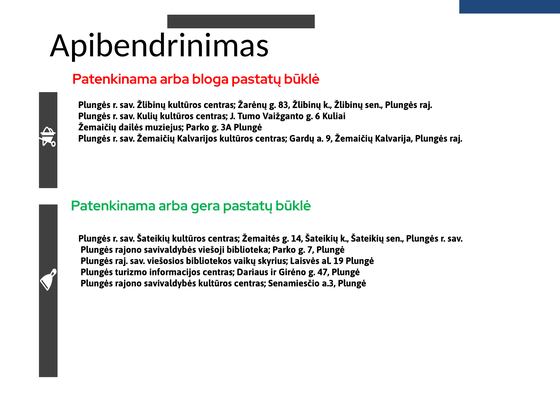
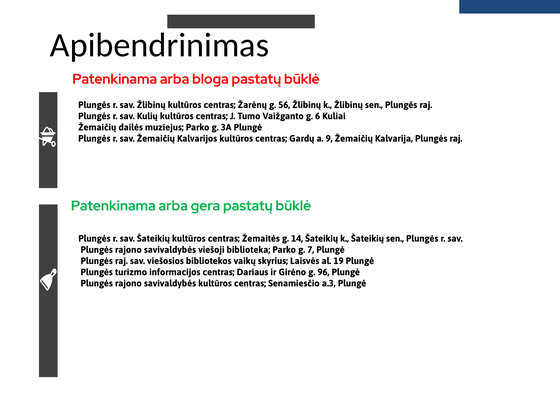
83: 83 -> 56 (284, 105)
47: 47 -> 96 (323, 272)
